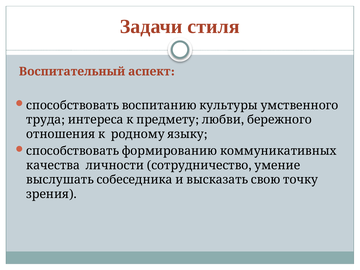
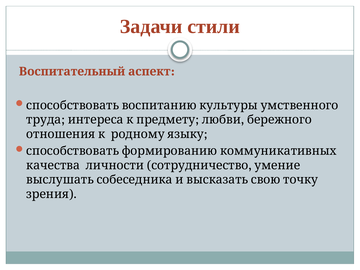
стиля: стиля -> стили (214, 26)
